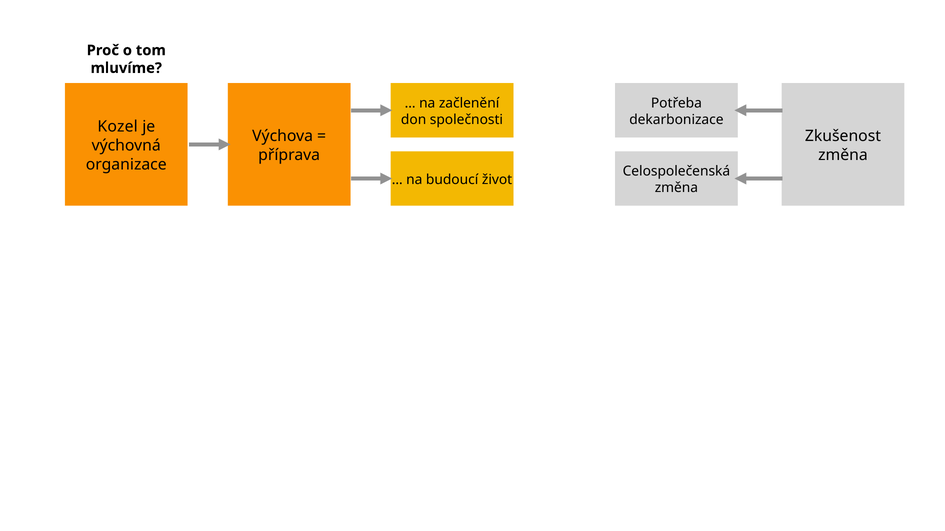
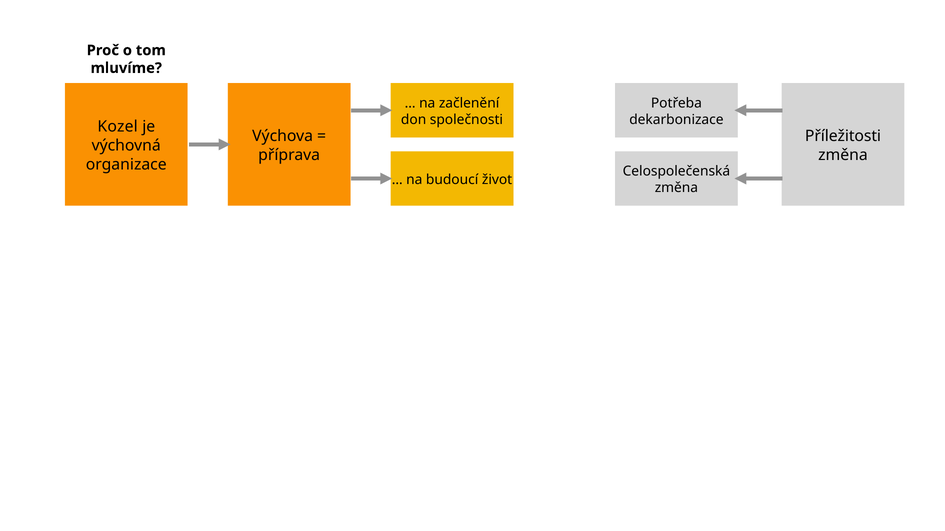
Zkušenost: Zkušenost -> Příležitosti (843, 136)
